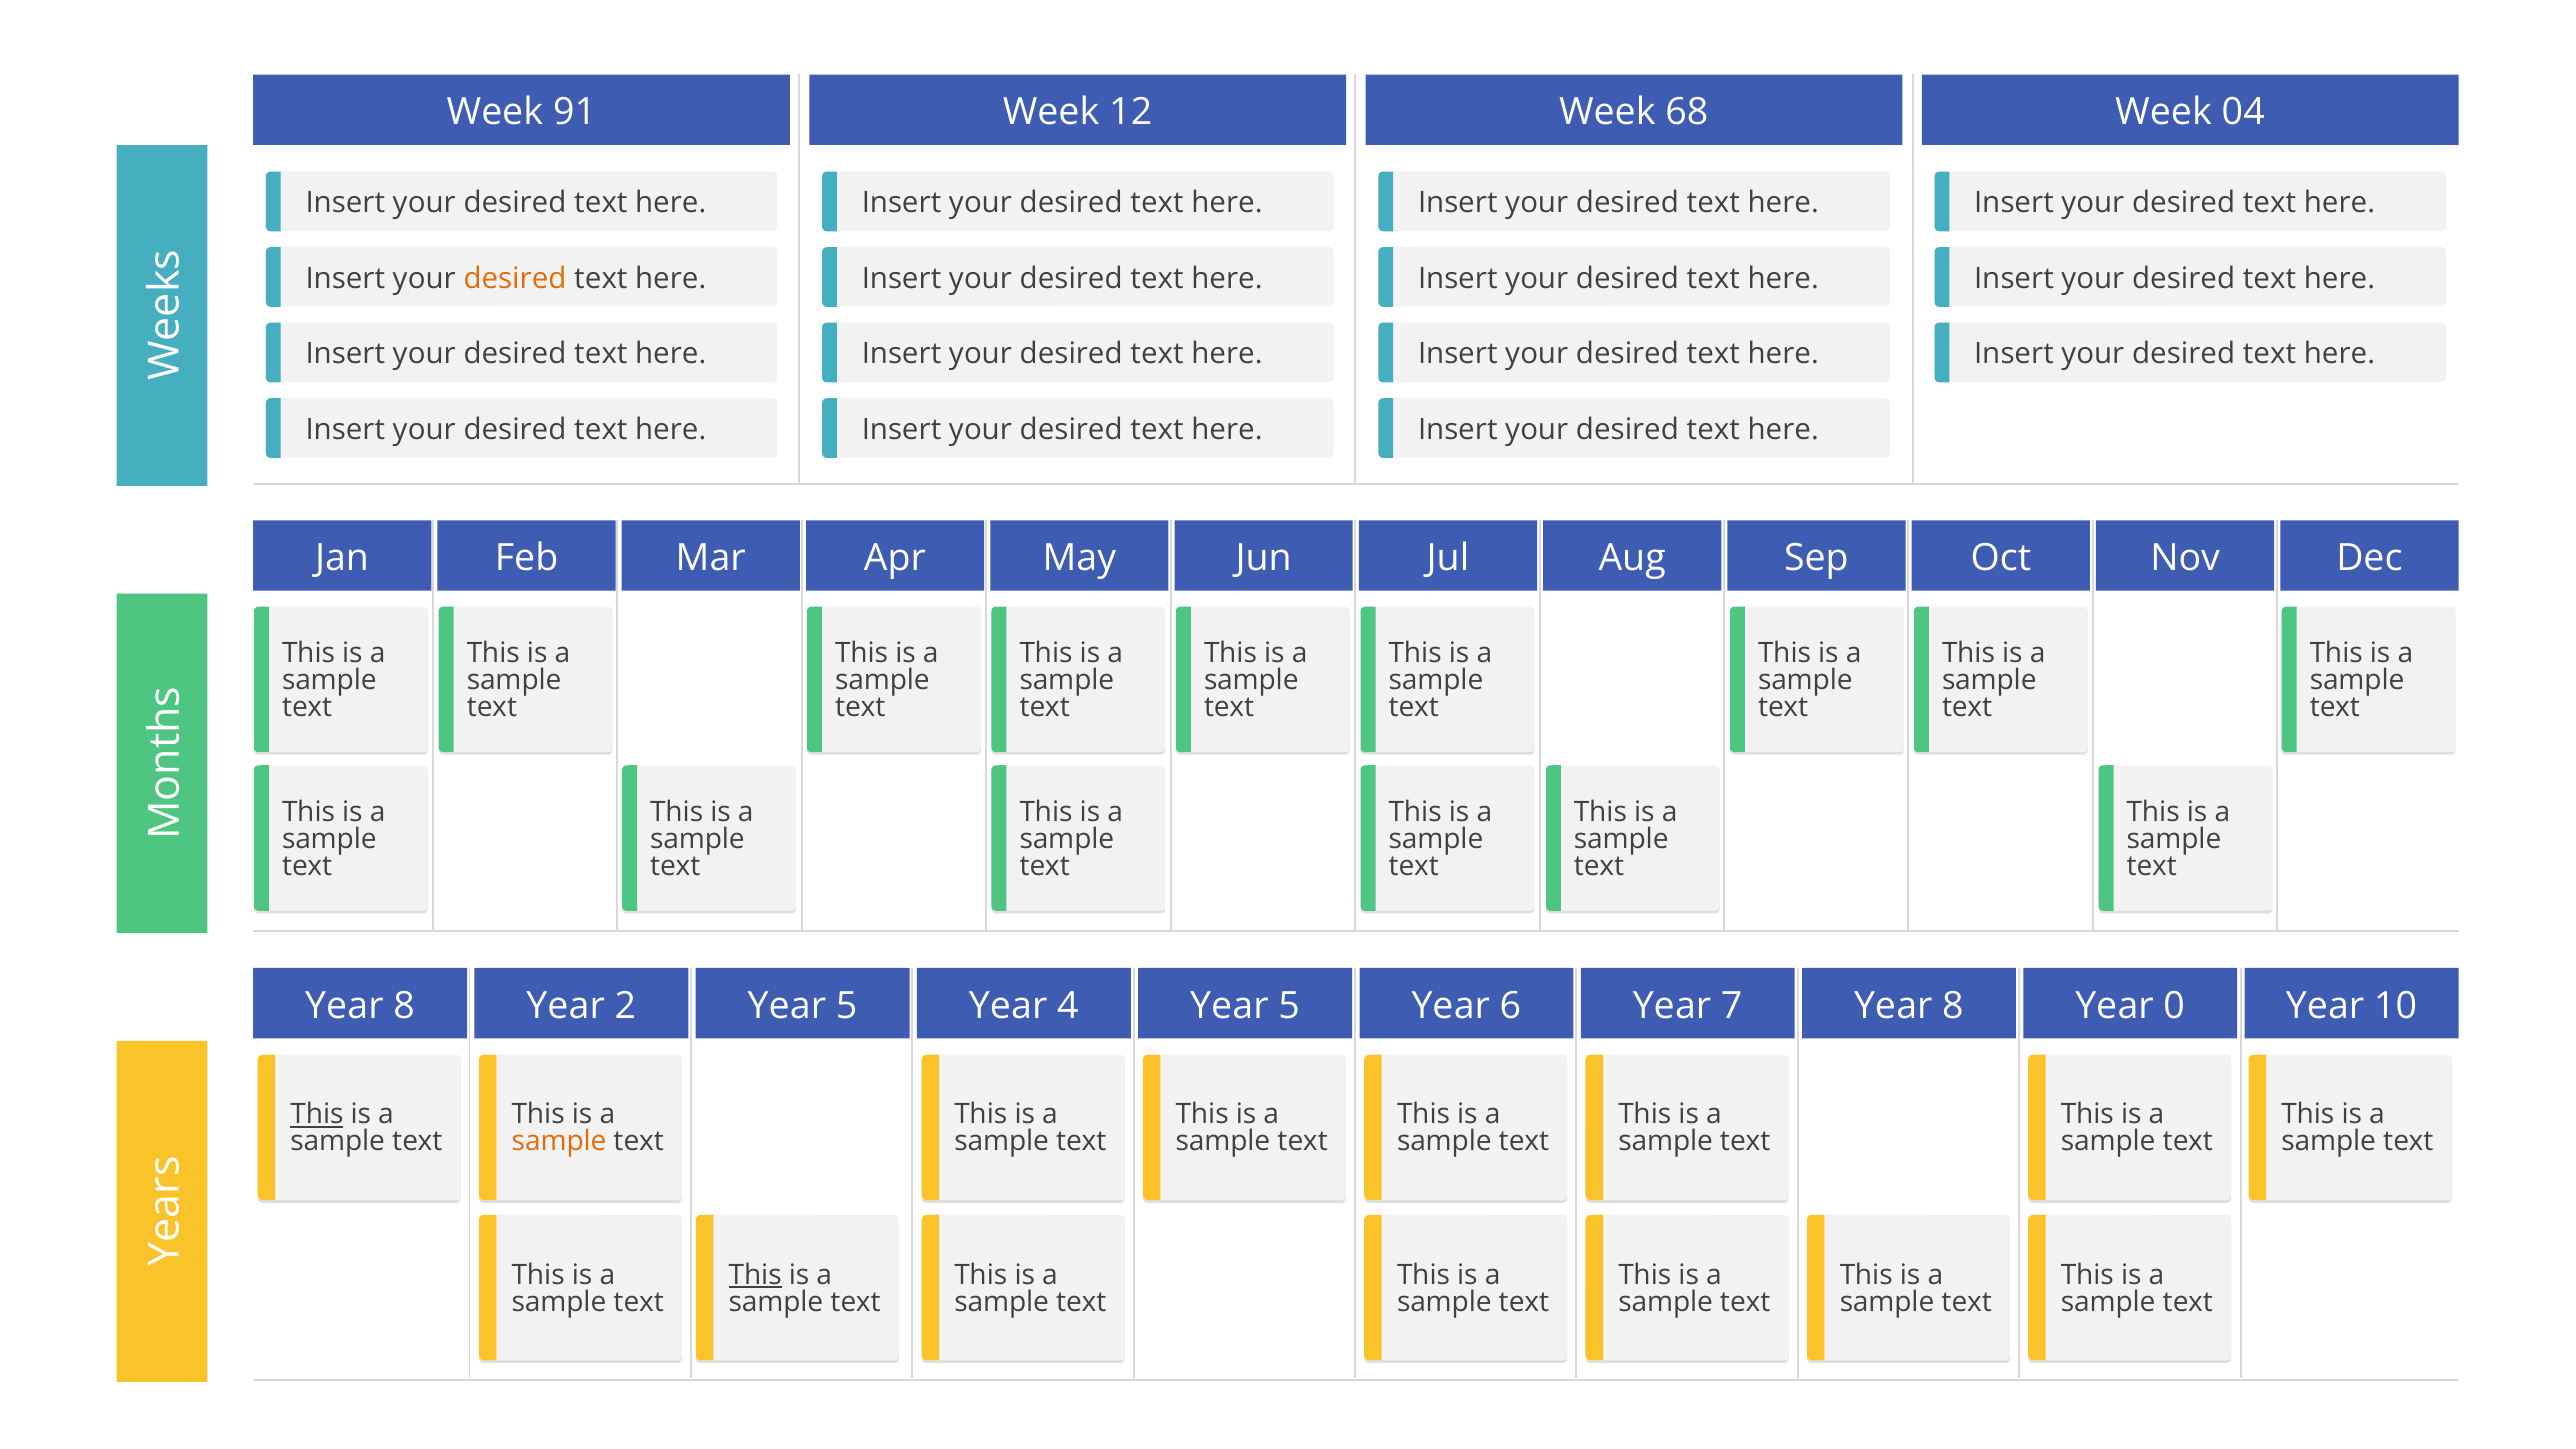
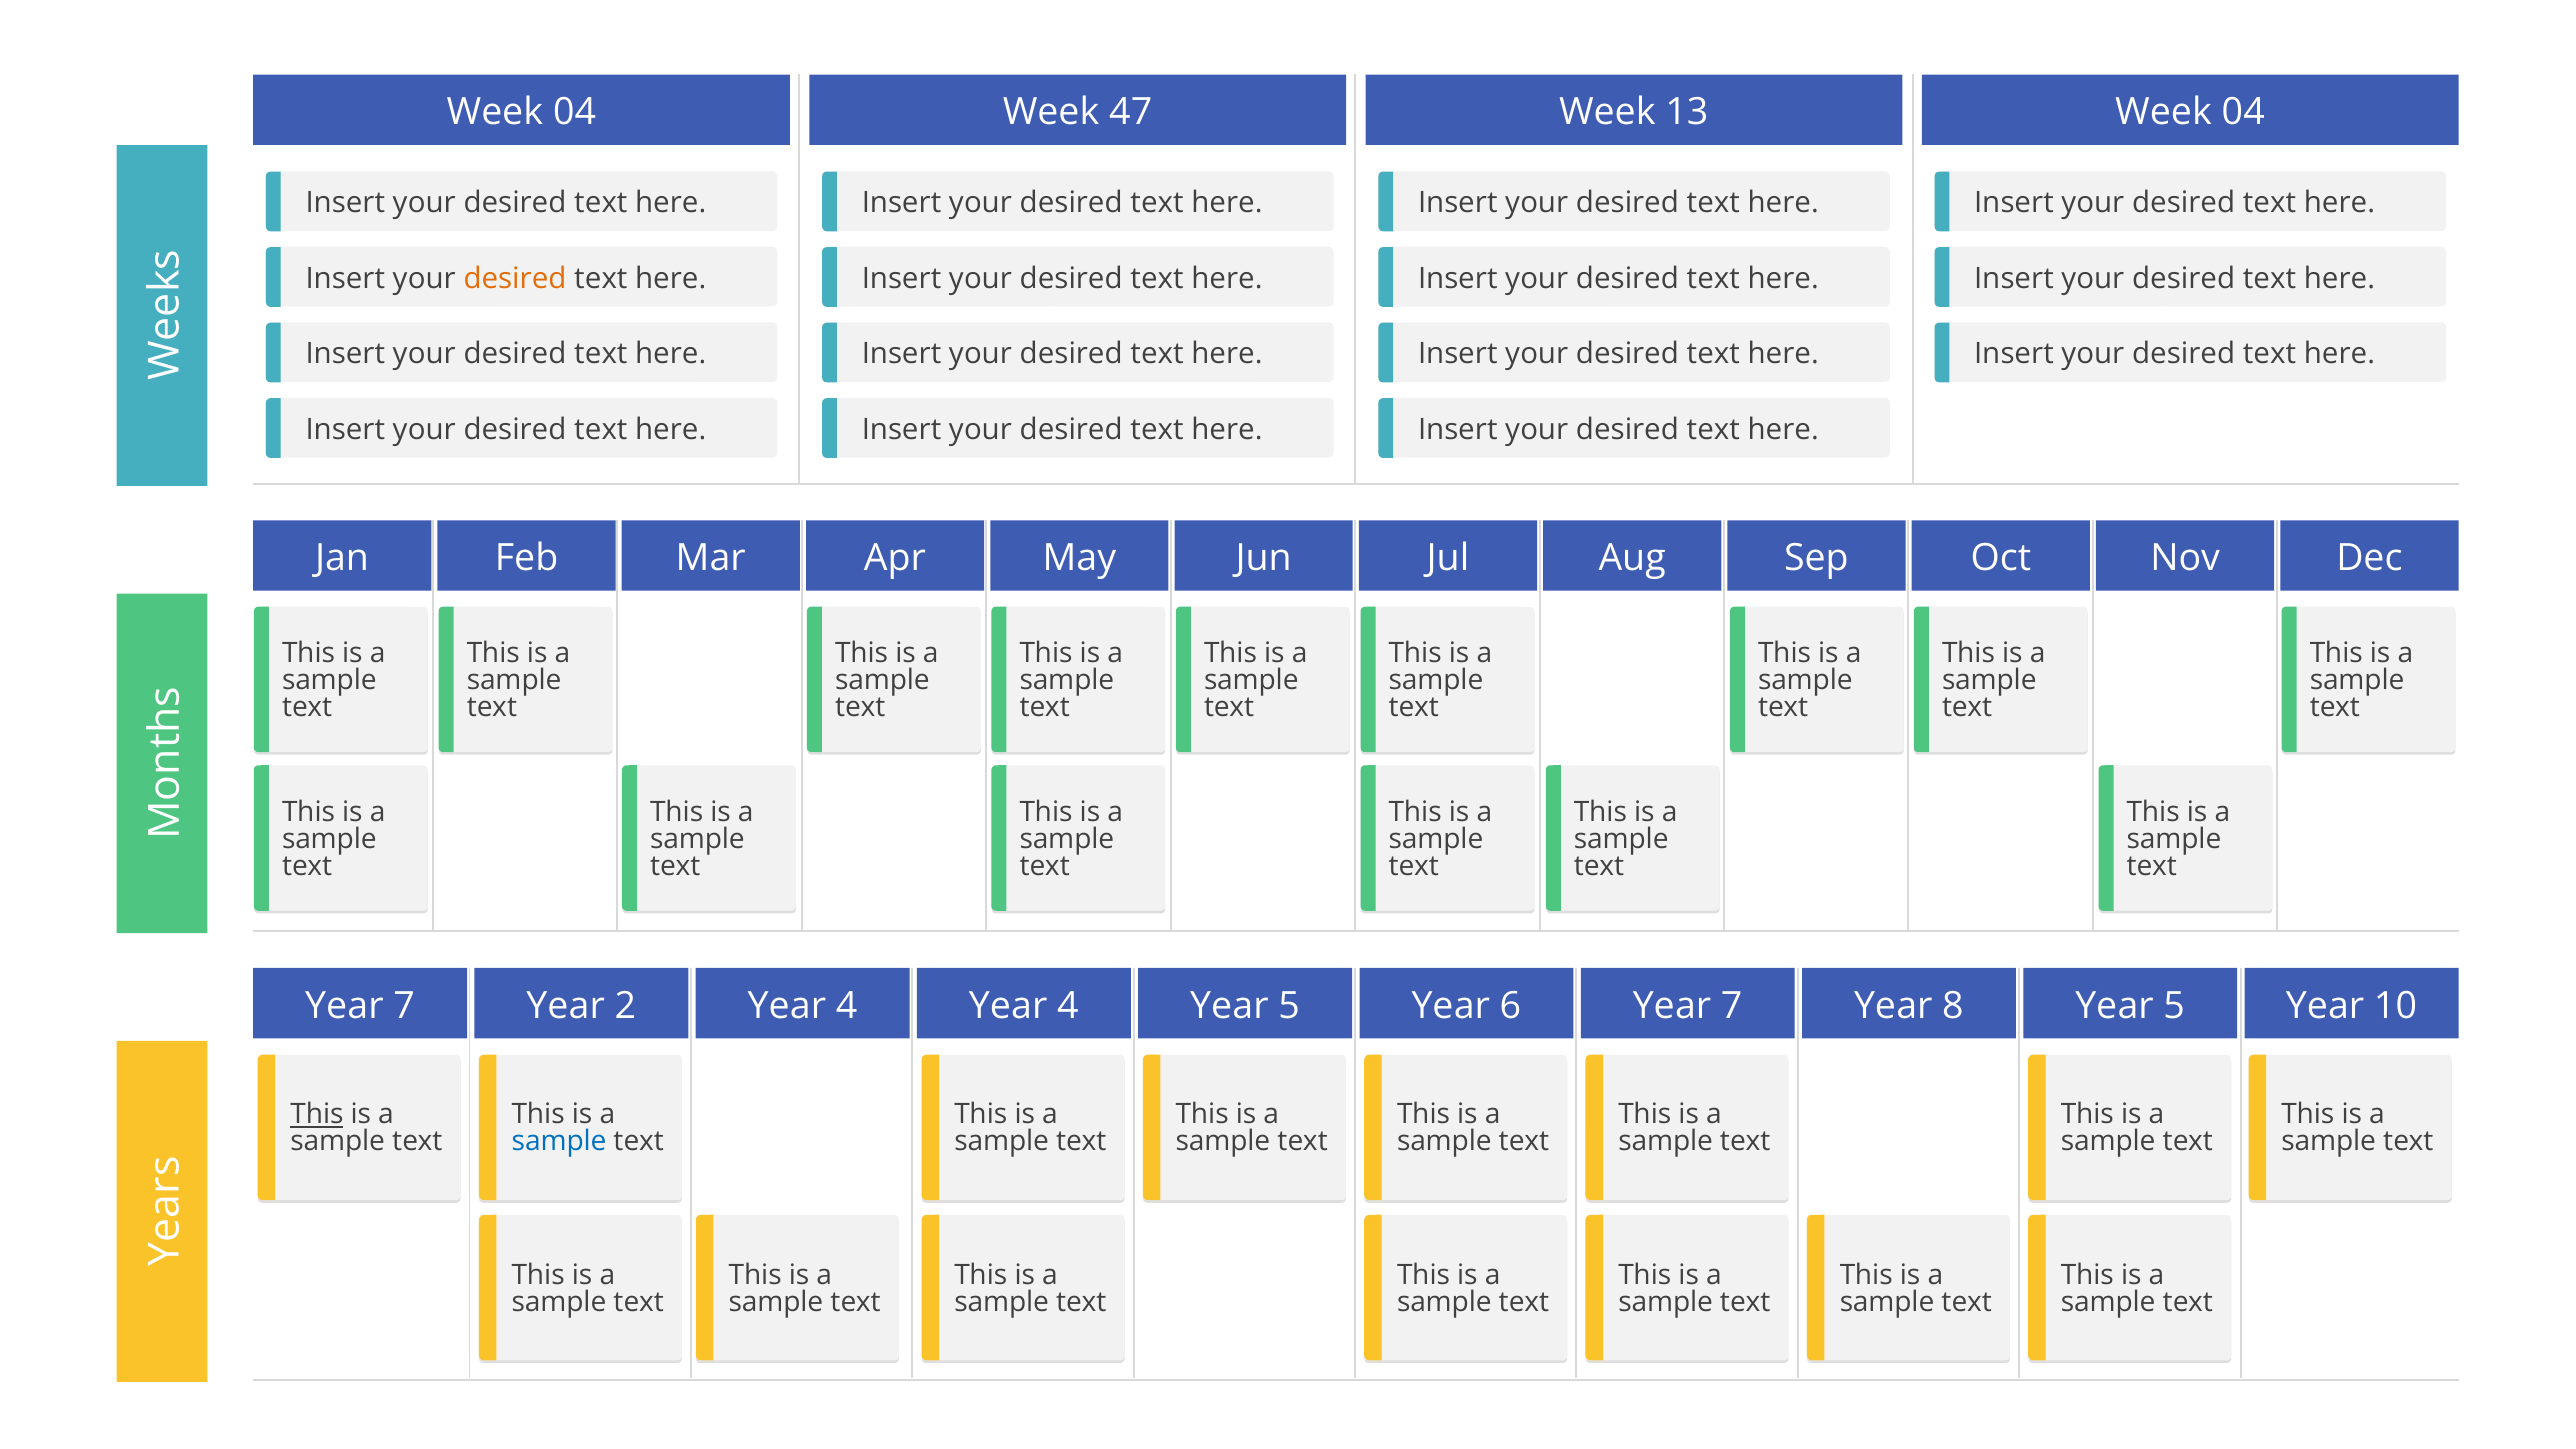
91: 91 -> 04 (574, 112)
12: 12 -> 47 (1131, 112)
68: 68 -> 13 (1687, 112)
8: 8 -> 7 (404, 1006)
2 Year 5: 5 -> 4 (847, 1006)
8 Year 0: 0 -> 5 (2174, 1006)
sample colour: orange -> blue (559, 1142)
This underline: present -> none (755, 1275)
